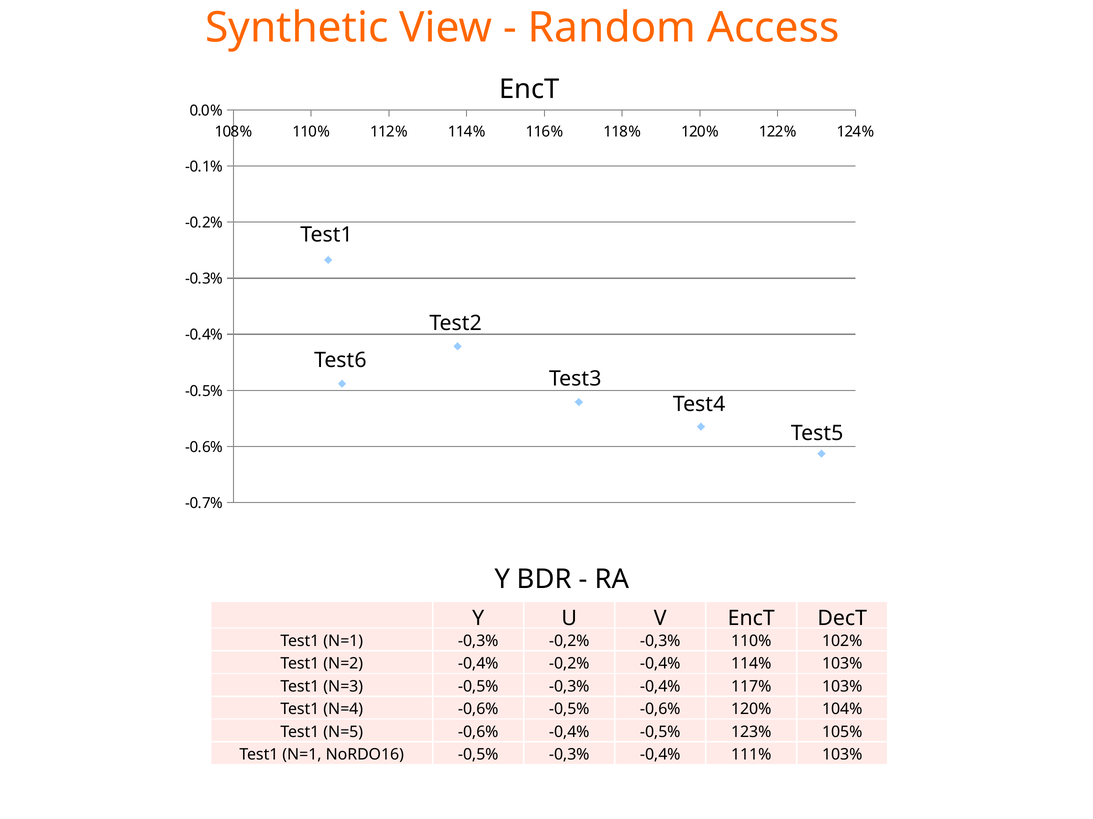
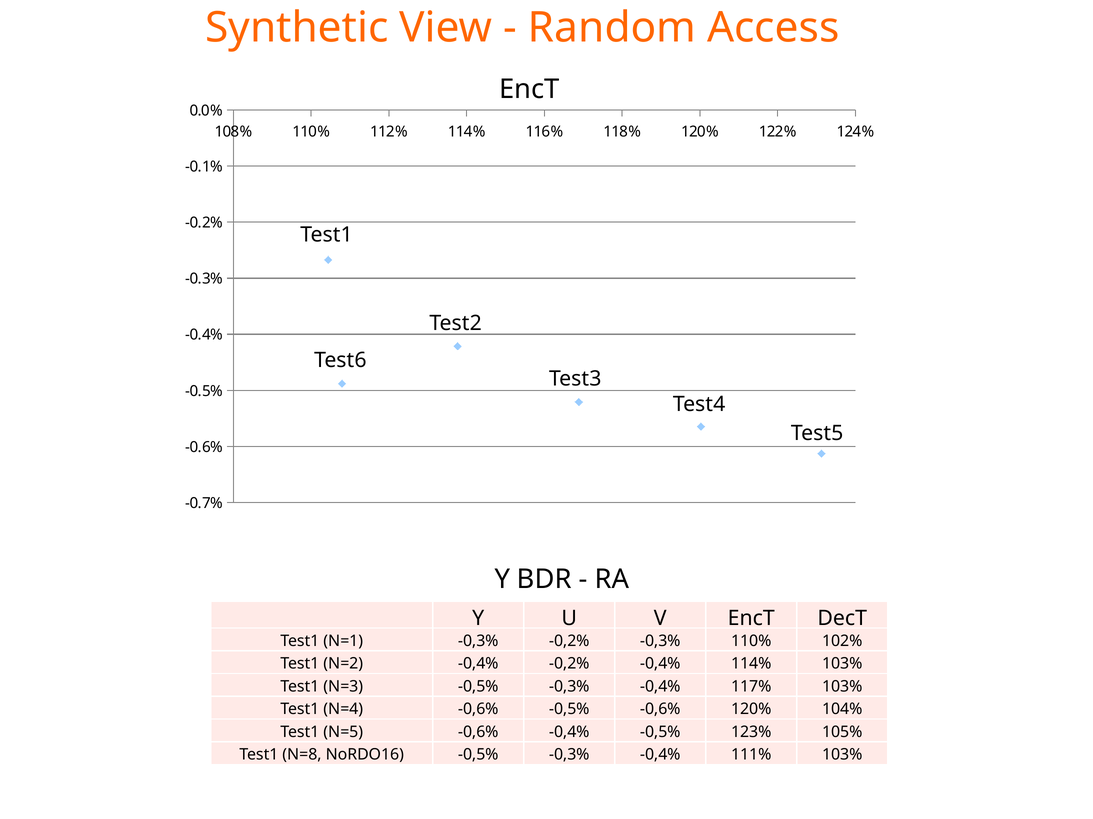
N=1: N=1 -> N=8 (302, 755)
